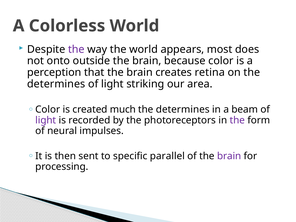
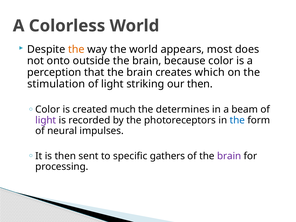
the colour: purple -> orange (76, 49)
retina: retina -> which (210, 72)
determines: determines -> stimulation (56, 84)
our area: area -> then (200, 84)
the colour: purple -> blue (237, 120)
parallel: parallel -> gathers (167, 156)
